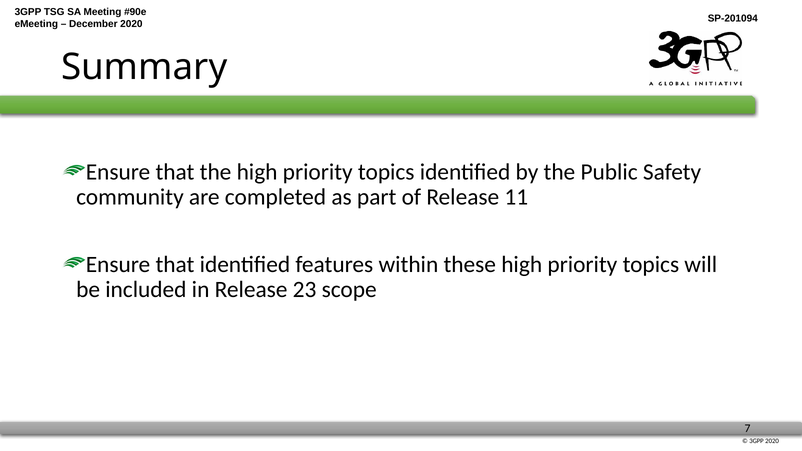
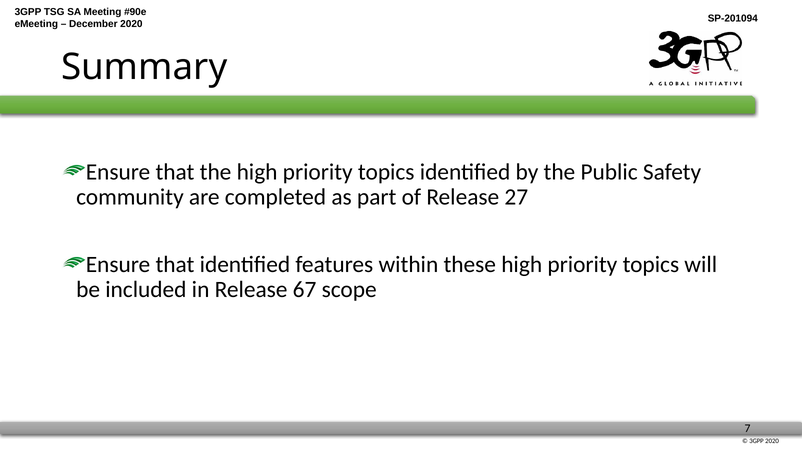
11: 11 -> 27 (516, 197)
23: 23 -> 67 (305, 290)
